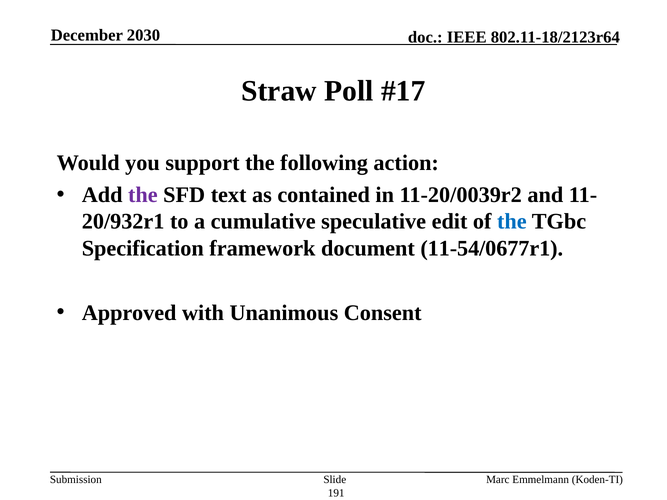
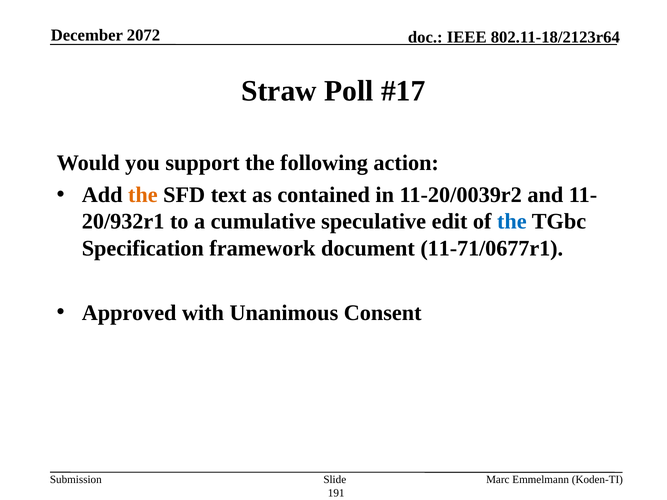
2030: 2030 -> 2072 (143, 35)
the colour: purple -> orange (143, 195)
11-54/0677r1: 11-54/0677r1 -> 11-71/0677r1 (492, 248)
